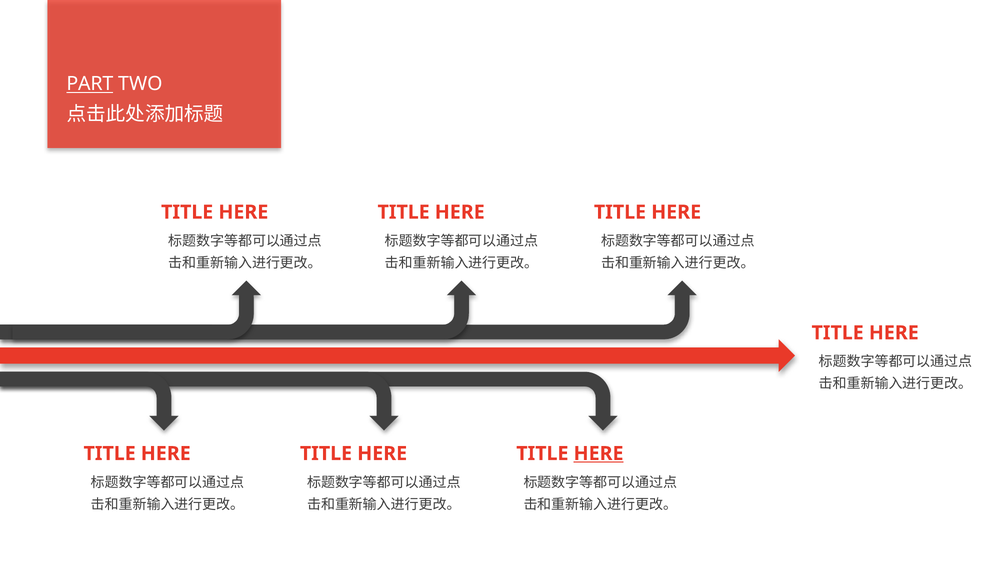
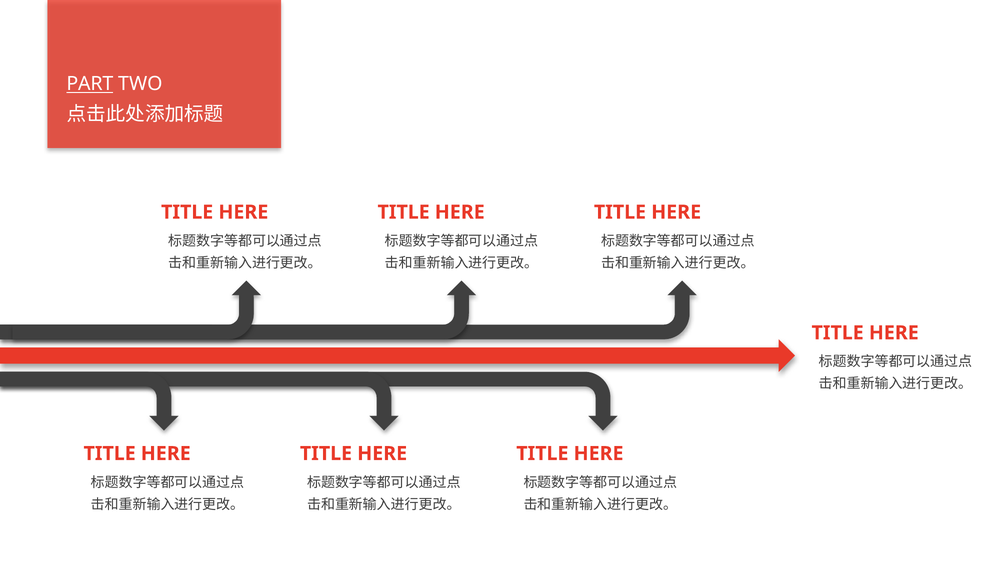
HERE underline: present -> none (599, 454)
